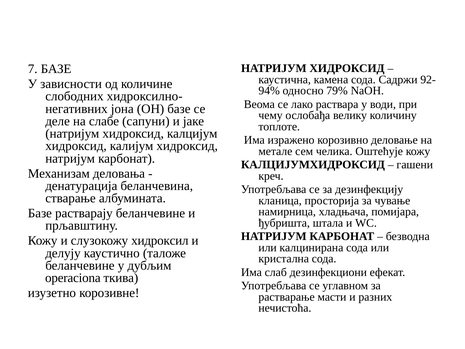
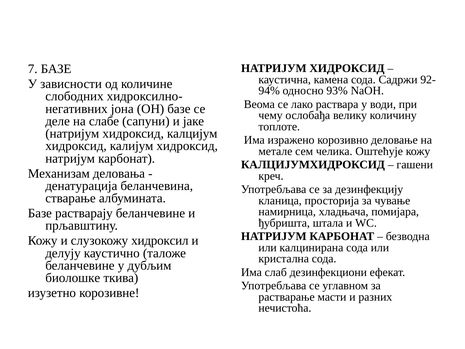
79%: 79% -> 93% (337, 91)
operaciona: operaciona -> биолошке (73, 278)
